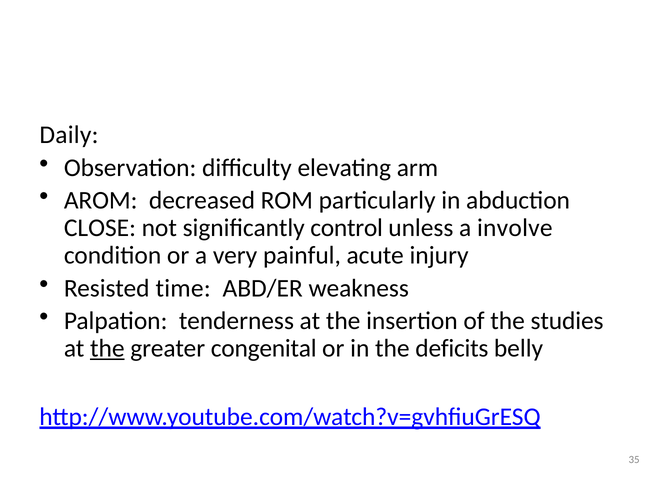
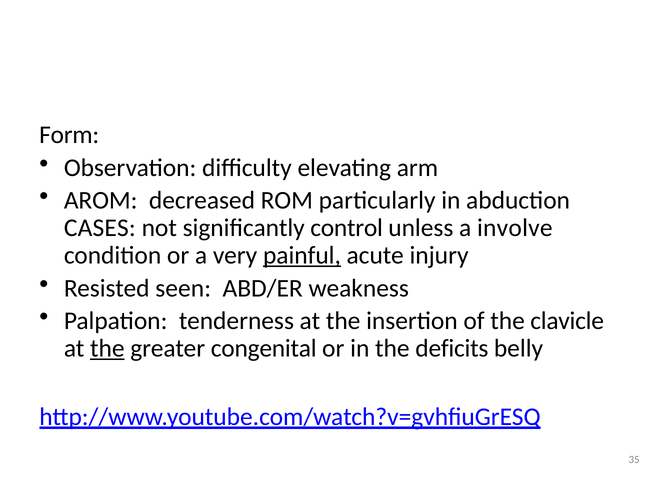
Daily: Daily -> Form (69, 135)
CLOSE: CLOSE -> CASES (100, 228)
painful underline: none -> present (302, 256)
time: time -> seen (183, 288)
studies: studies -> clavicle (567, 321)
